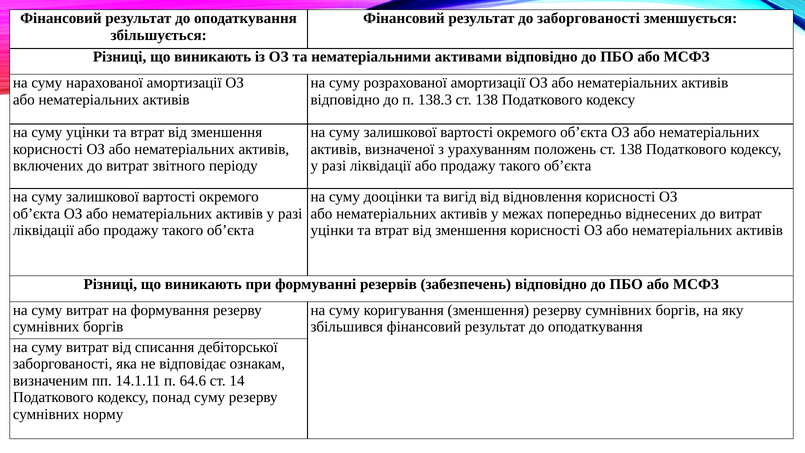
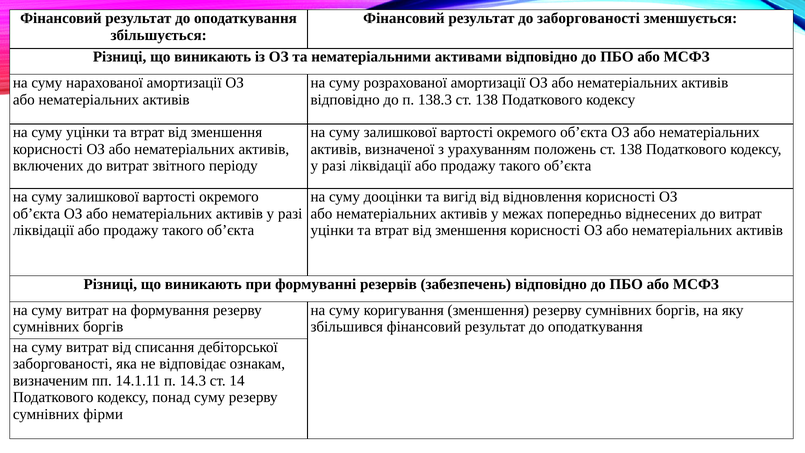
64.6: 64.6 -> 14.3 (193, 380)
норму: норму -> фірми (103, 414)
